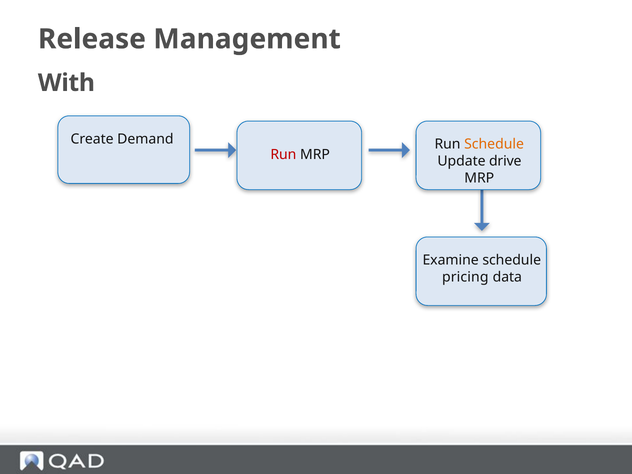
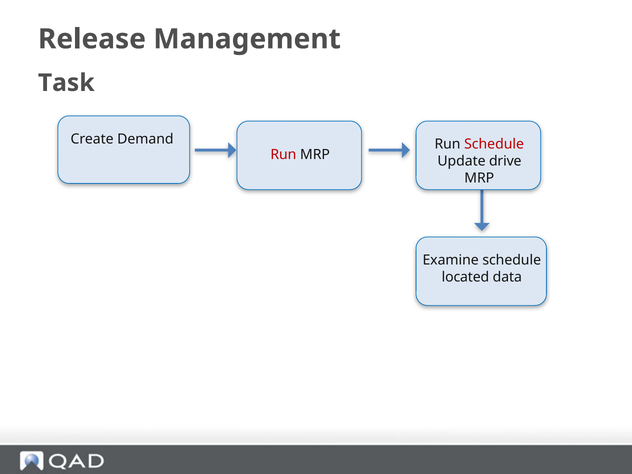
With: With -> Task (66, 83)
Schedule colour: orange -> red (494, 144)
pricing: pricing -> located (465, 277)
